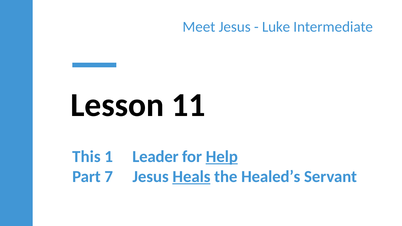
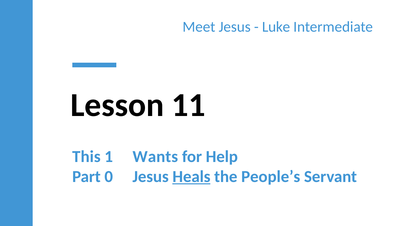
Leader: Leader -> Wants (155, 157)
Help underline: present -> none (222, 157)
7: 7 -> 0 (109, 177)
Healed’s: Healed’s -> People’s (271, 177)
